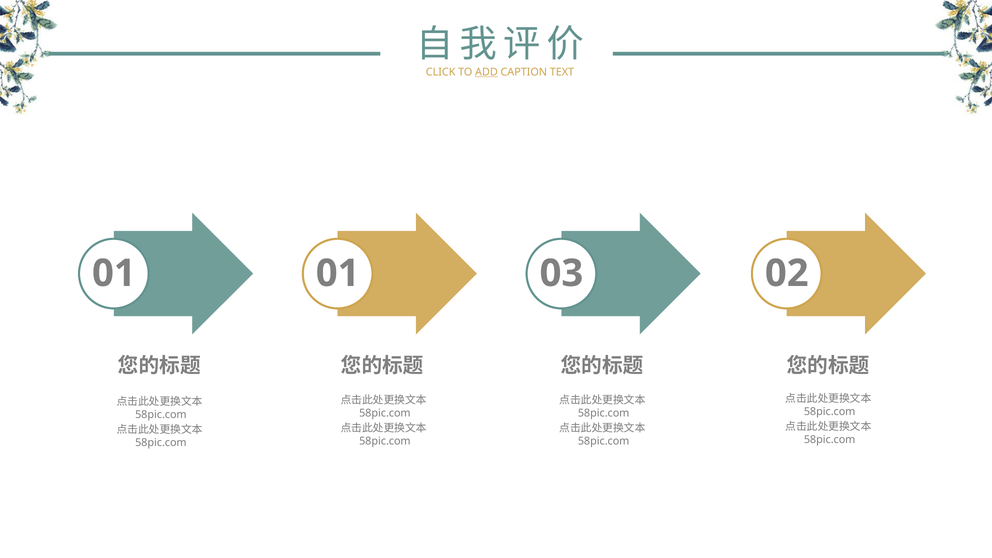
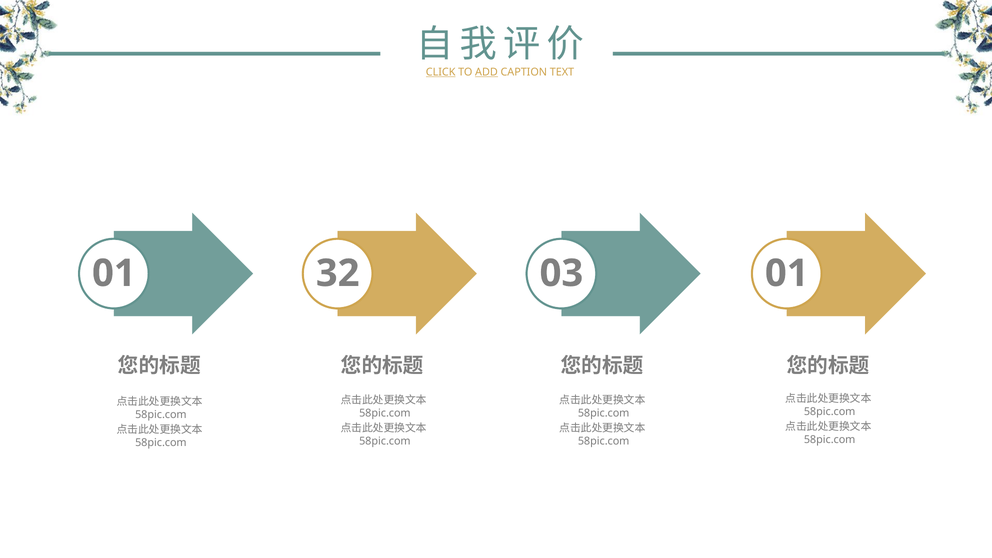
CLICK underline: none -> present (441, 72)
01 01: 01 -> 32 (338, 273)
03 02: 02 -> 01 (787, 273)
